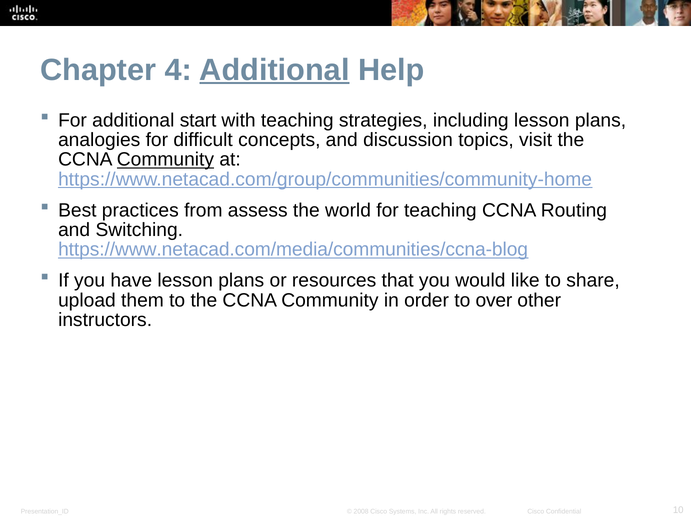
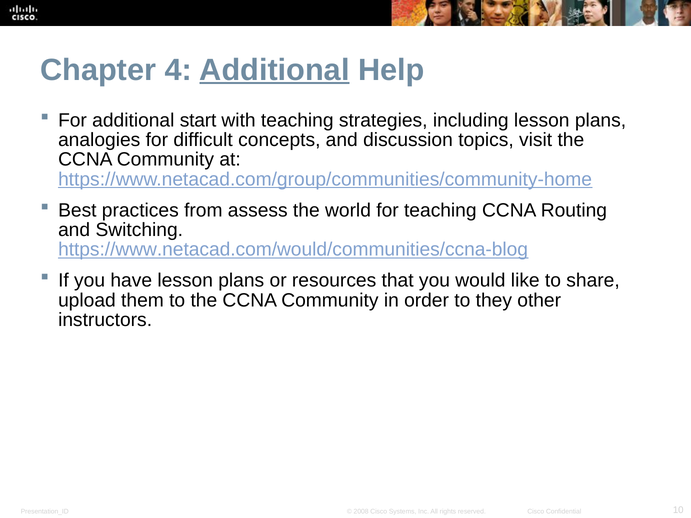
Community underline: present -> none (165, 160)
https://www.netacad.com/media/communities/ccna-blog: https://www.netacad.com/media/communities/ccna-blog -> https://www.netacad.com/would/communities/ccna-blog (293, 250)
over: over -> they (494, 300)
